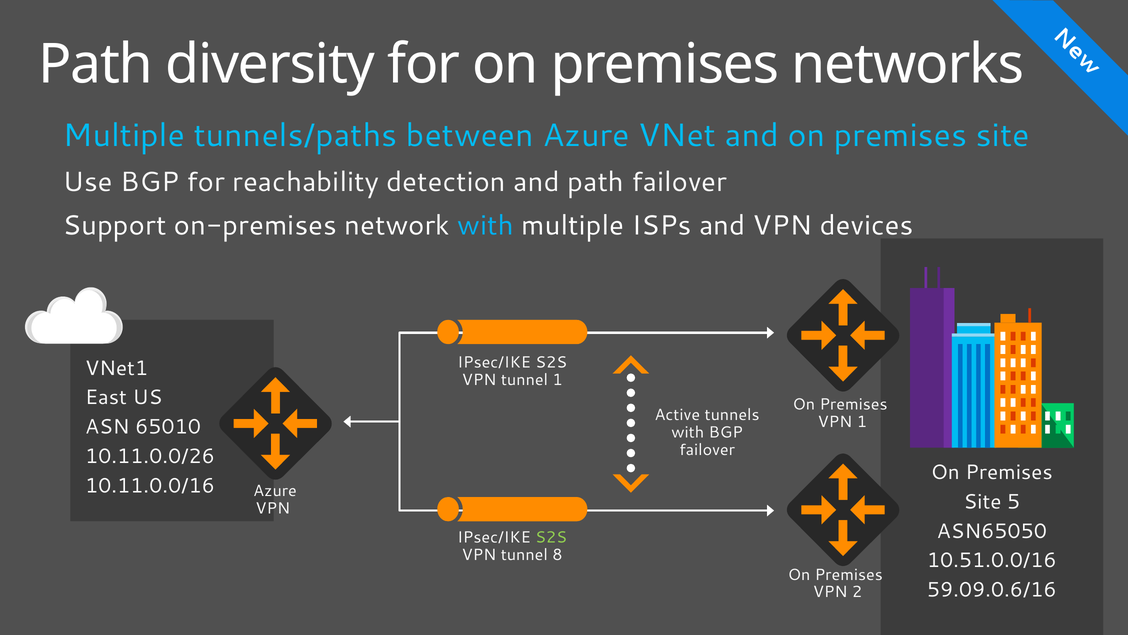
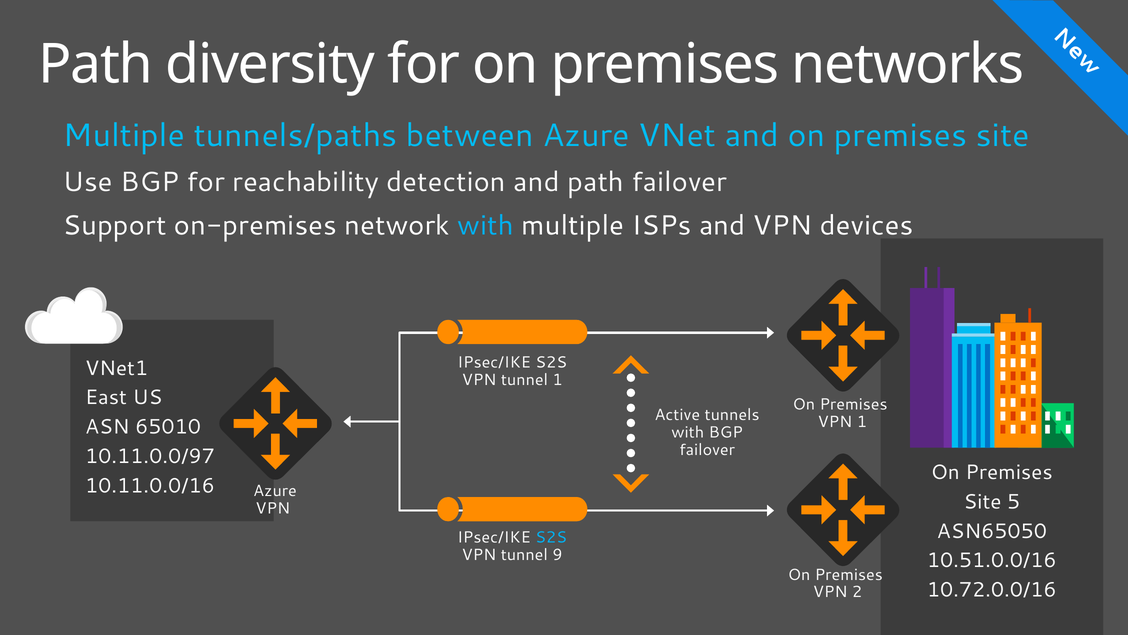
10.11.0.0/26: 10.11.0.0/26 -> 10.11.0.0/97 (150, 456)
S2S colour: light green -> light blue (551, 537)
8: 8 -> 9 (557, 555)
59.09.0.6/16: 59.09.0.6/16 -> 10.72.0.0/16 (992, 589)
